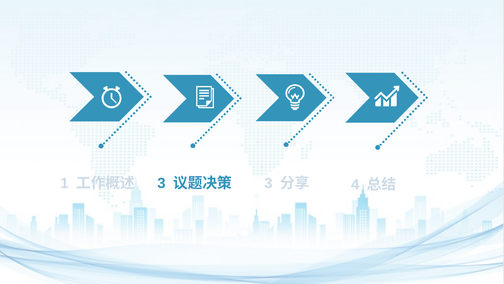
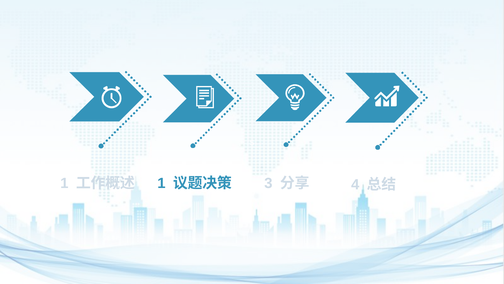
3: 3 -> 1 (161, 183)
